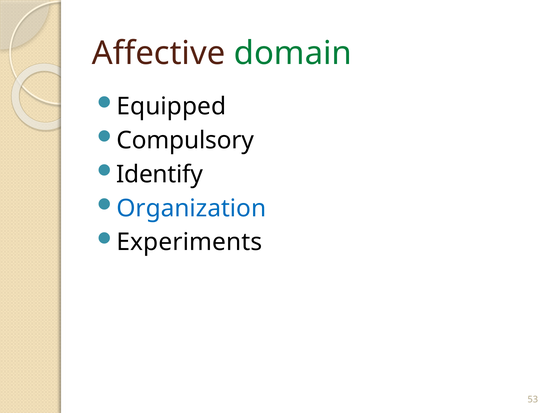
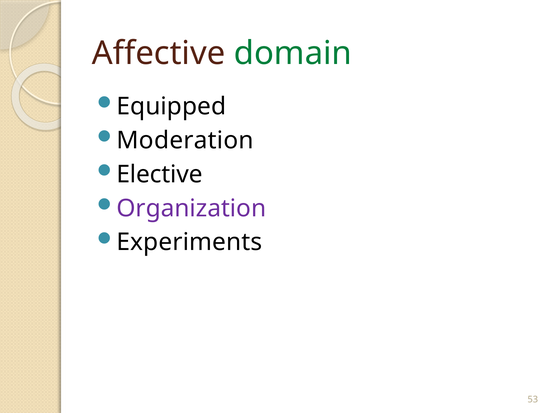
Compulsory: Compulsory -> Moderation (185, 140)
Identify: Identify -> Elective (160, 174)
Organization colour: blue -> purple (191, 208)
